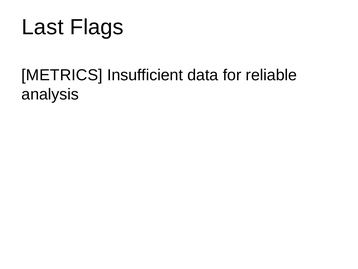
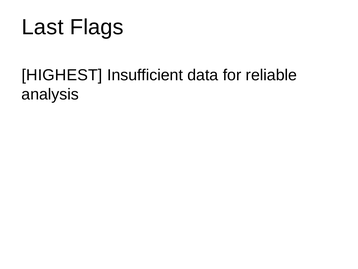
METRICS: METRICS -> HIGHEST (62, 75)
